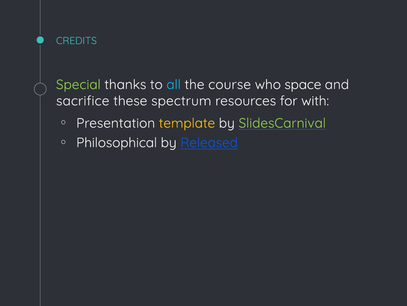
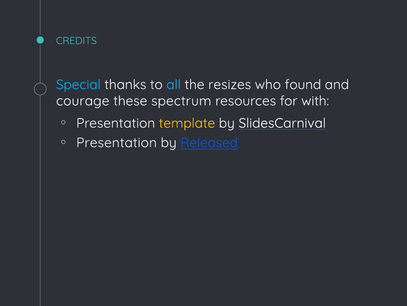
Special colour: light green -> light blue (78, 84)
course: course -> resizes (230, 84)
space: space -> found (303, 84)
sacrifice: sacrifice -> courage (83, 101)
SlidesCarnival colour: light green -> white (282, 123)
Philosophical: Philosophical -> Presentation (117, 142)
